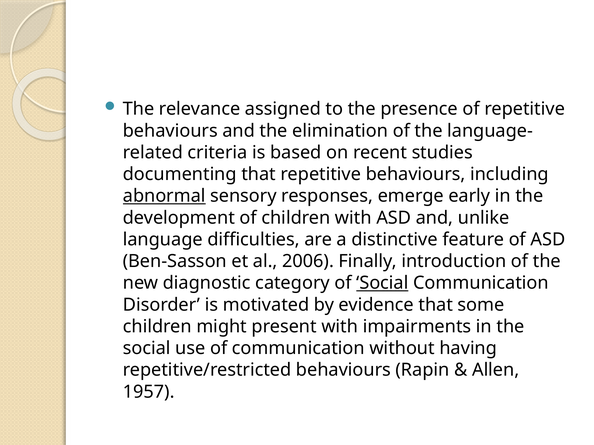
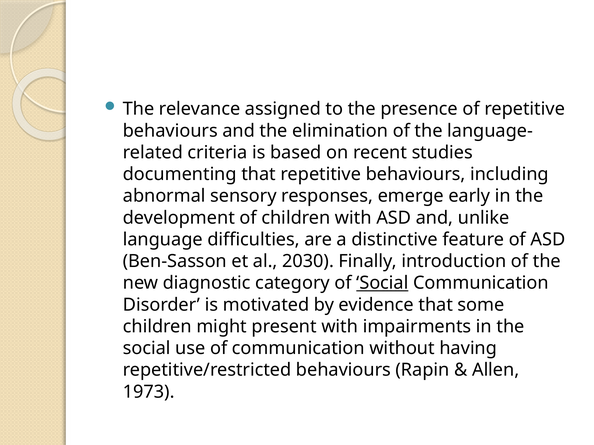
abnormal underline: present -> none (164, 196)
2006: 2006 -> 2030 (308, 262)
1957: 1957 -> 1973 (149, 392)
